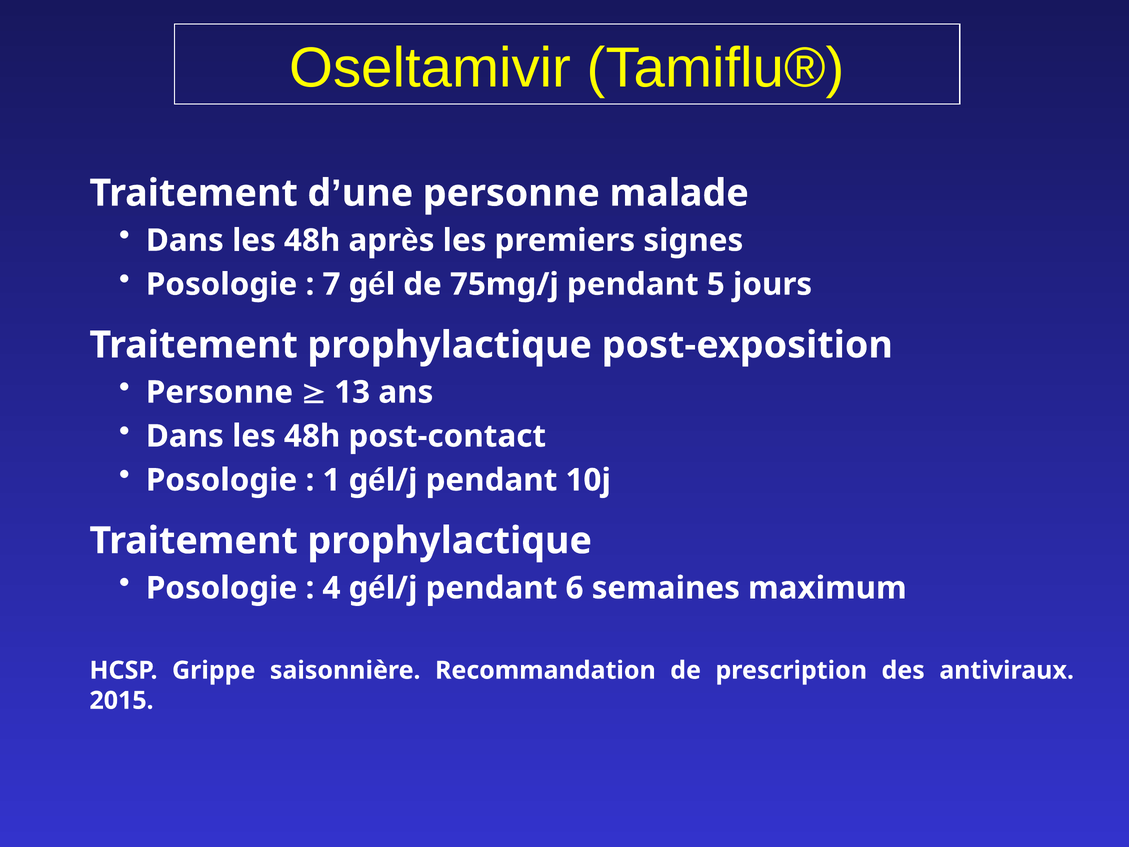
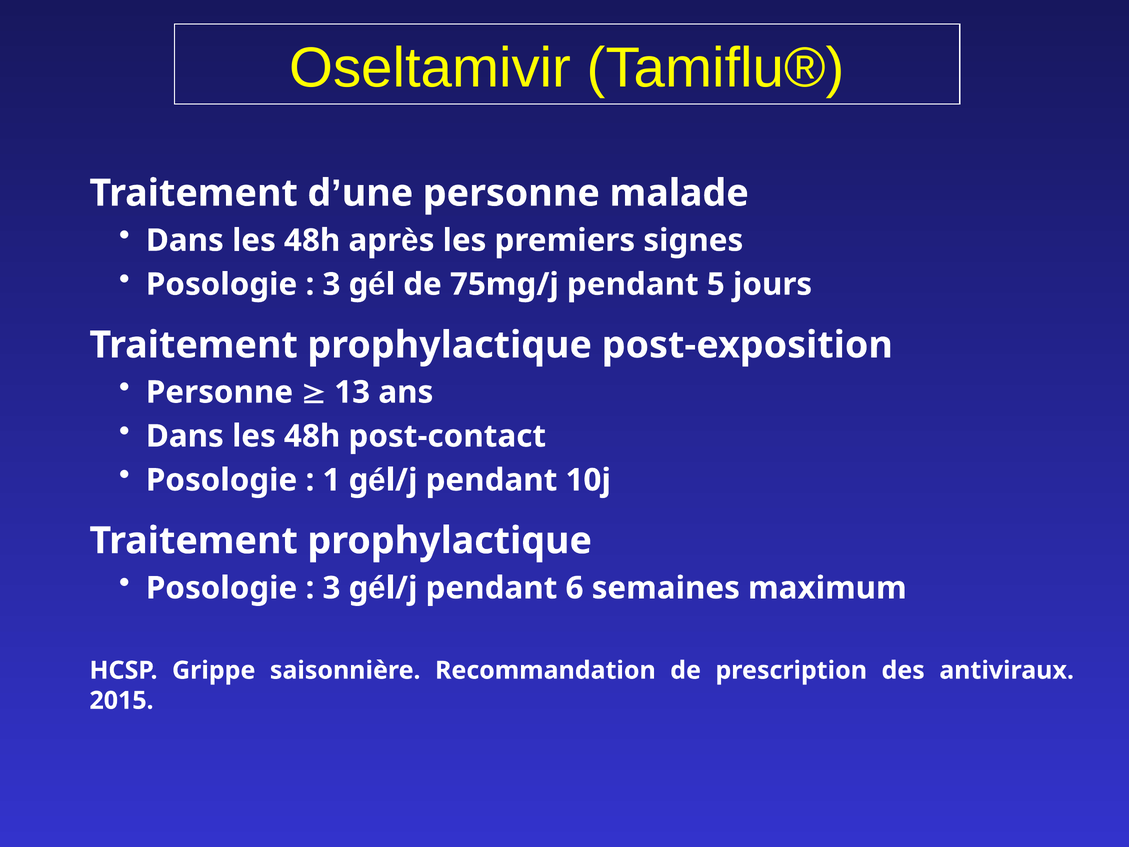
7: 7 -> 3 (331, 284)
4: 4 -> 3 (331, 588)
